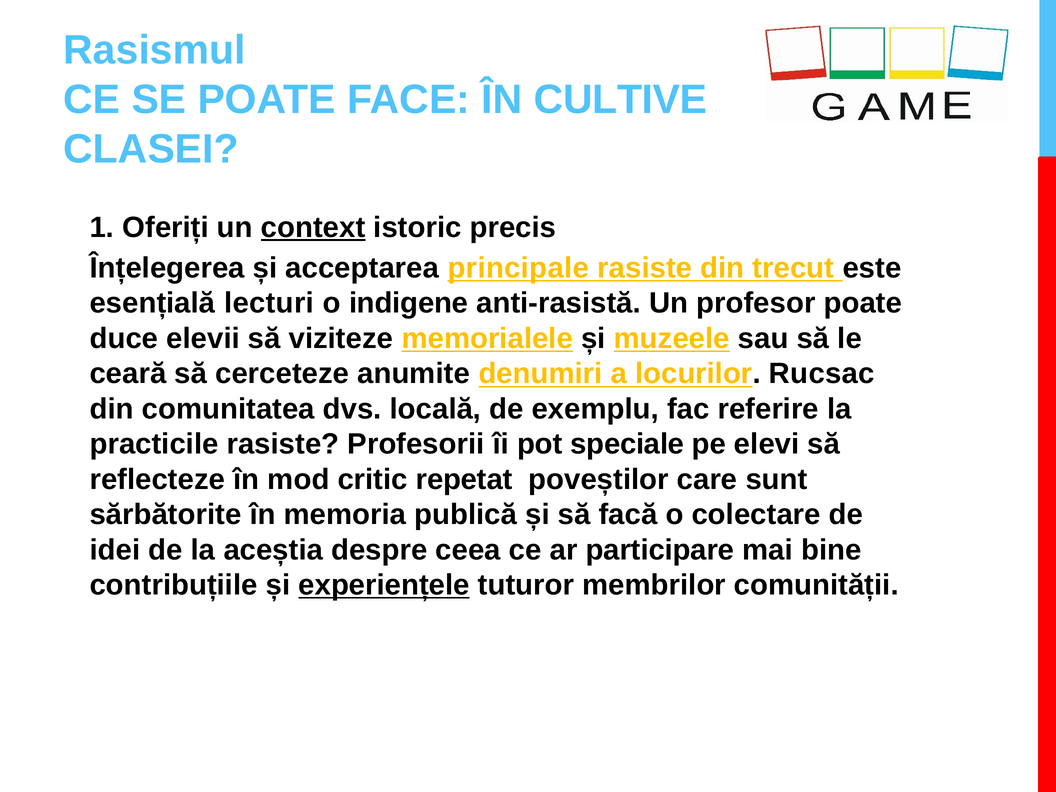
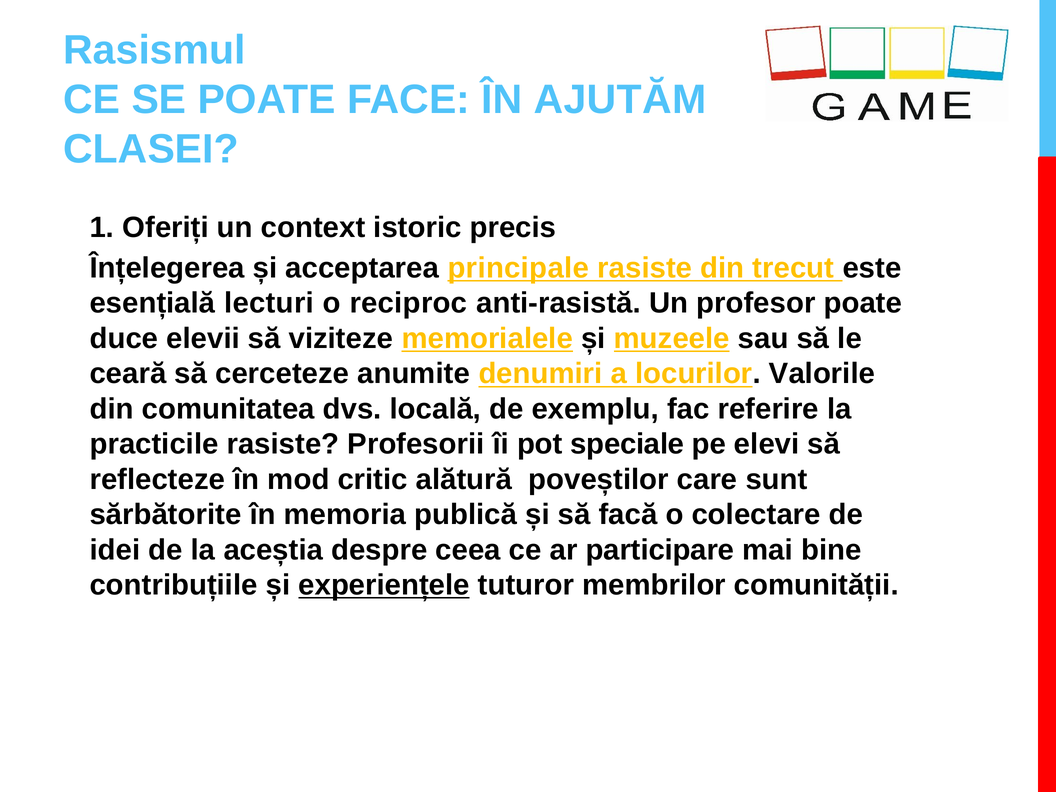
CULTIVE: CULTIVE -> AJUTĂM (620, 100)
context underline: present -> none (313, 227)
indigene: indigene -> reciproc (408, 303)
Rucsac: Rucsac -> Valorile (822, 374)
repetat: repetat -> alătură (464, 479)
